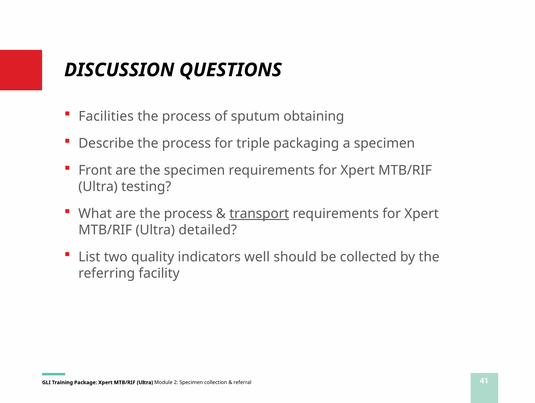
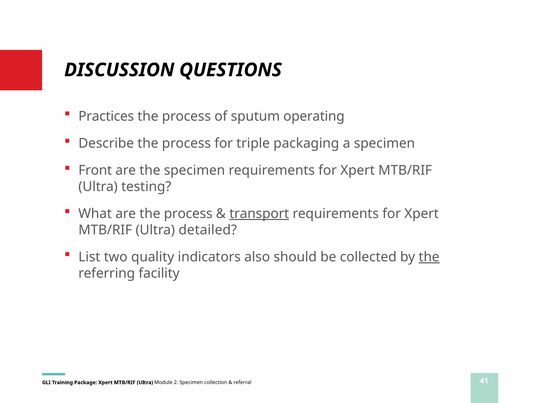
Facilities: Facilities -> Practices (106, 116)
obtaining: obtaining -> operating (314, 116)
well: well -> also (257, 257)
the underline: none -> present (429, 257)
